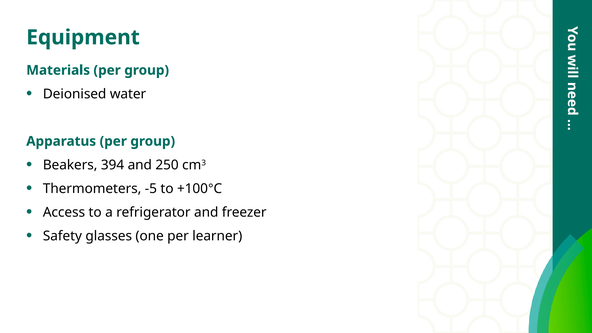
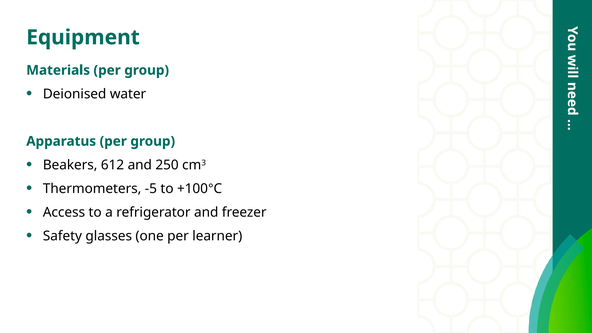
394: 394 -> 612 (113, 165)
